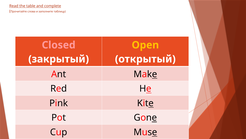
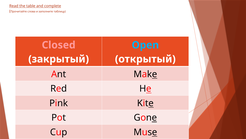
Open colour: yellow -> light blue (145, 45)
